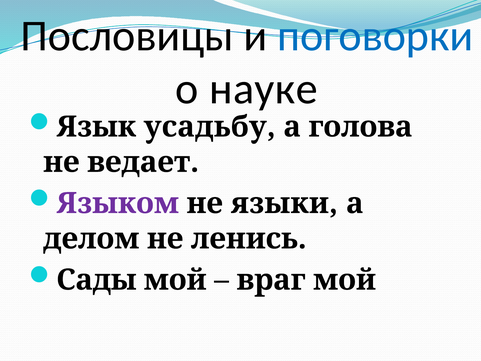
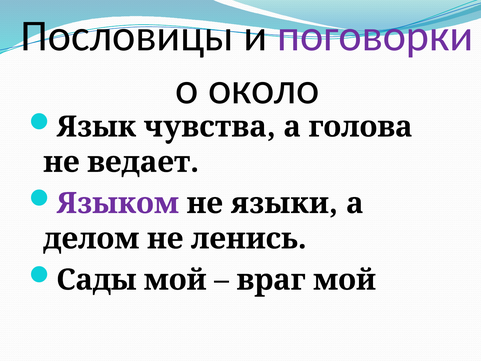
поговорки colour: blue -> purple (375, 36)
науке: науке -> около (264, 89)
усадьбу: усадьбу -> чувства (210, 127)
